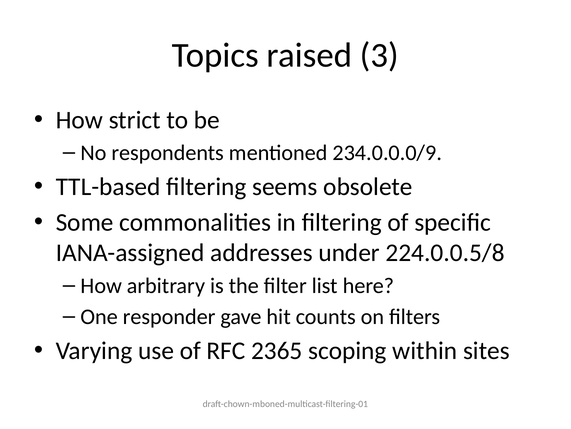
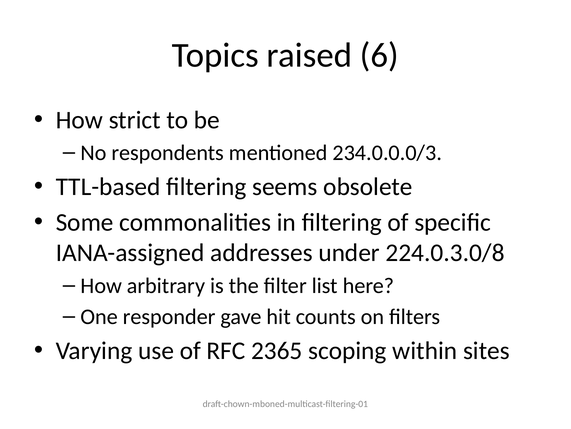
3: 3 -> 6 (379, 55)
234.0.0.0/9: 234.0.0.0/9 -> 234.0.0.0/3 (387, 153)
224.0.0.5/8: 224.0.0.5/8 -> 224.0.3.0/8 (445, 252)
